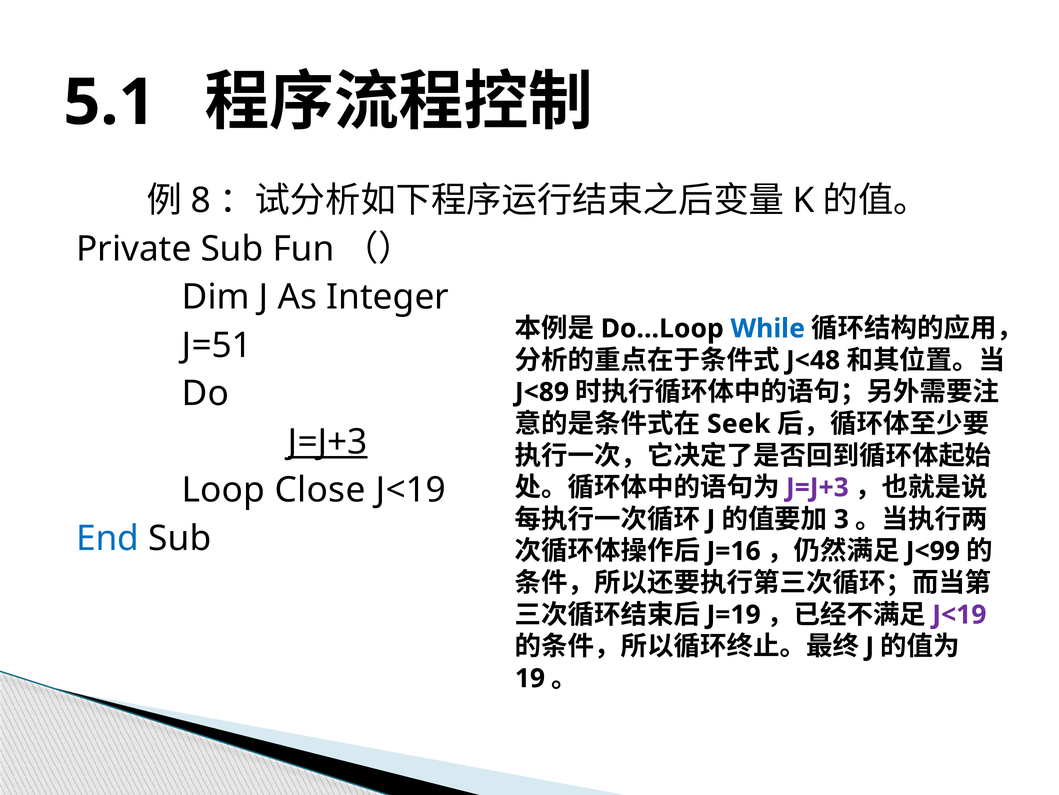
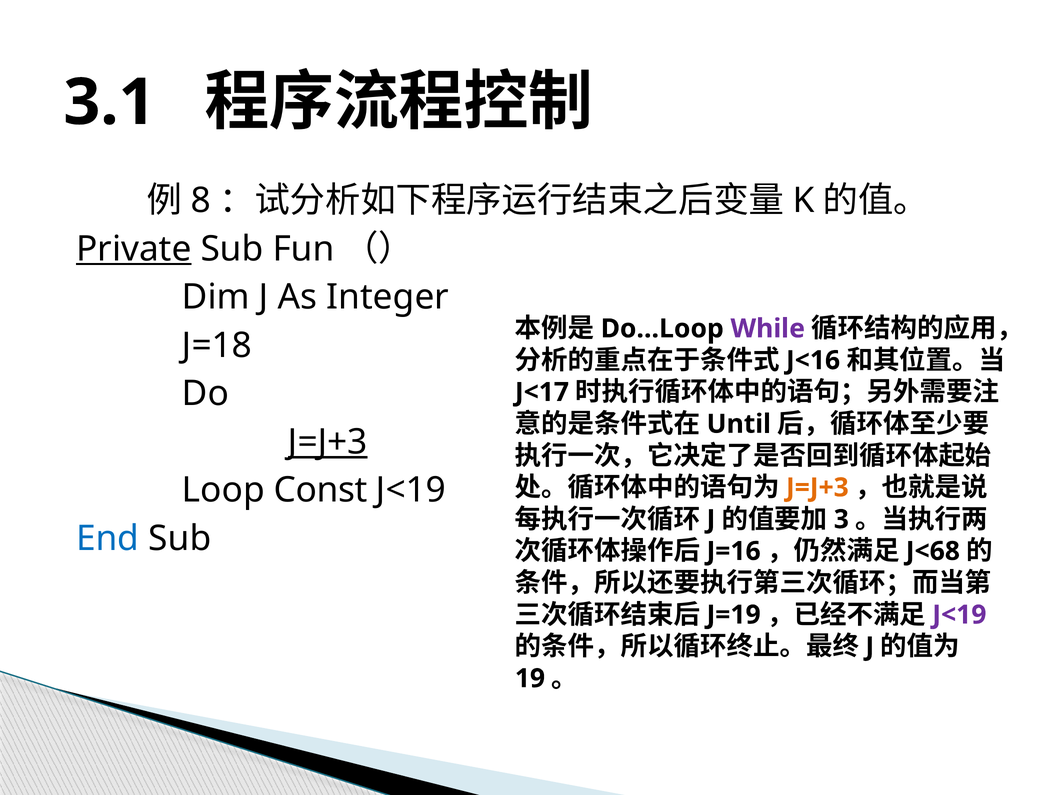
5.1: 5.1 -> 3.1 (109, 103)
Private underline: none -> present (134, 249)
While colour: blue -> purple (768, 328)
J=51: J=51 -> J=18 (217, 345)
J<48: J<48 -> J<16 (813, 360)
J<89: J<89 -> J<17 (542, 392)
Seek: Seek -> Until (739, 424)
J=J+3 colour: purple -> orange (817, 487)
Close: Close -> Const (321, 490)
J<99: J<99 -> J<68 (933, 551)
